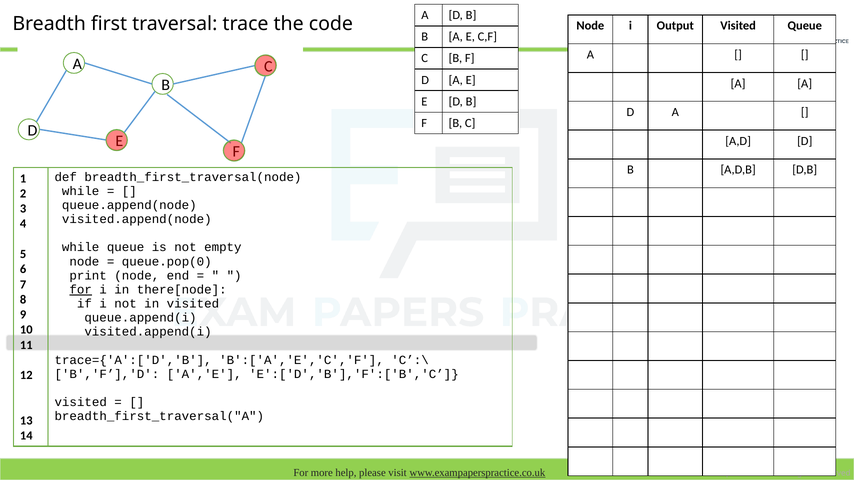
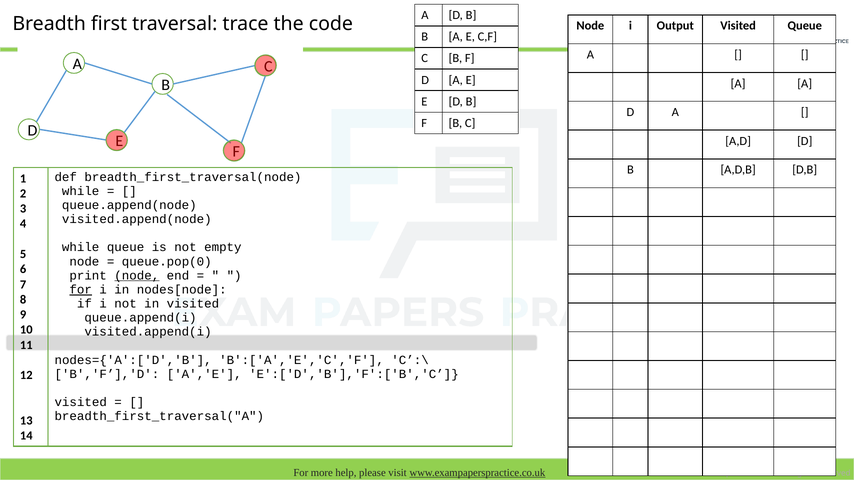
node underline: none -> present (137, 276)
there[node: there[node -> nodes[node (182, 290)
trace={'A':['D','B: trace={'A':['D','B -> nodes={'A':['D','B (133, 360)
